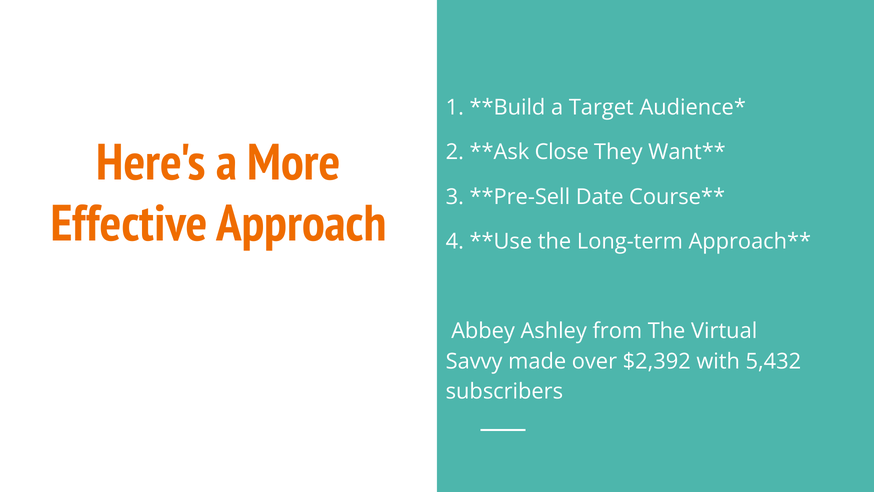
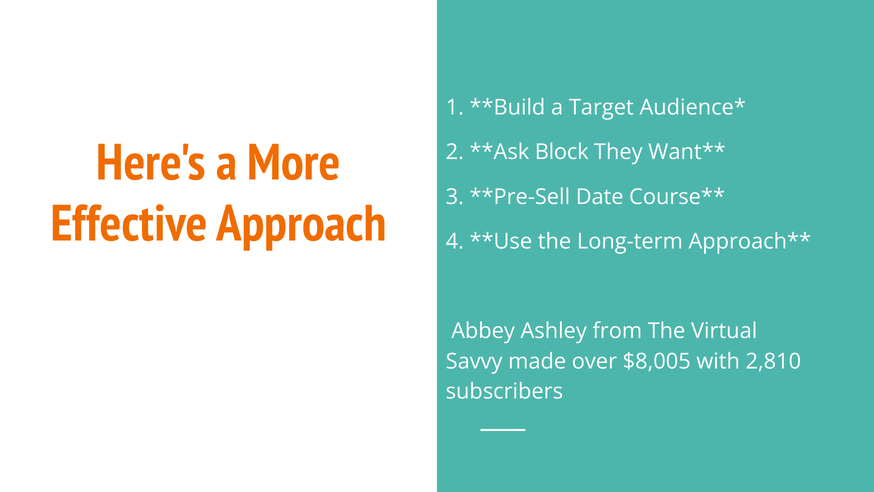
Close: Close -> Block (562, 152)
$2,392: $2,392 -> $8,005 (657, 361)
5,432: 5,432 -> 2,810 (773, 361)
